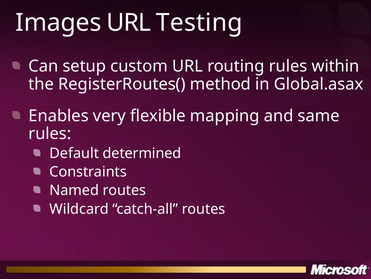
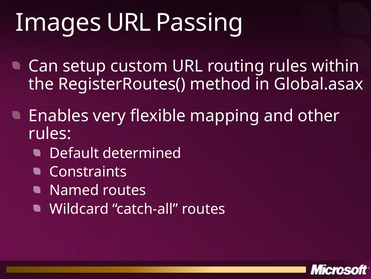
Testing: Testing -> Passing (199, 23)
same: same -> other (319, 116)
